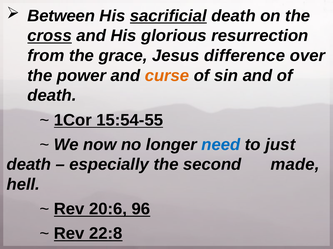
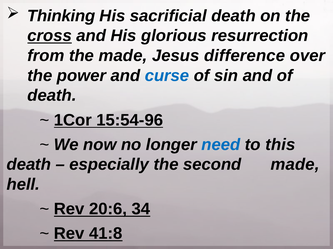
Between: Between -> Thinking (61, 16)
sacrificial underline: present -> none (168, 16)
the grace: grace -> made (123, 56)
curse colour: orange -> blue (167, 76)
15:54-55: 15:54-55 -> 15:54-96 (130, 120)
just: just -> this (280, 145)
96: 96 -> 34 (141, 210)
22:8: 22:8 -> 41:8 (106, 234)
